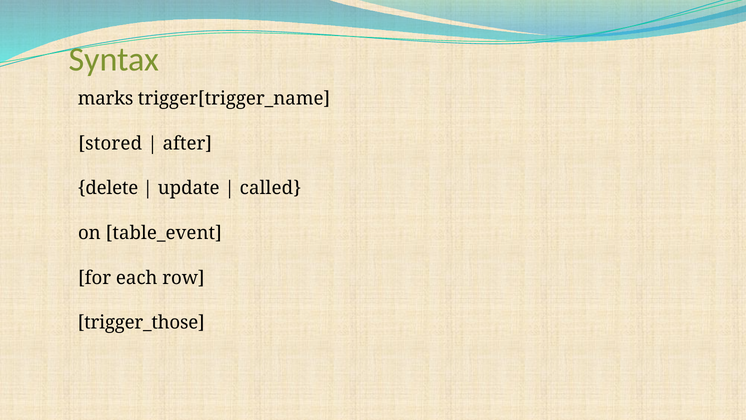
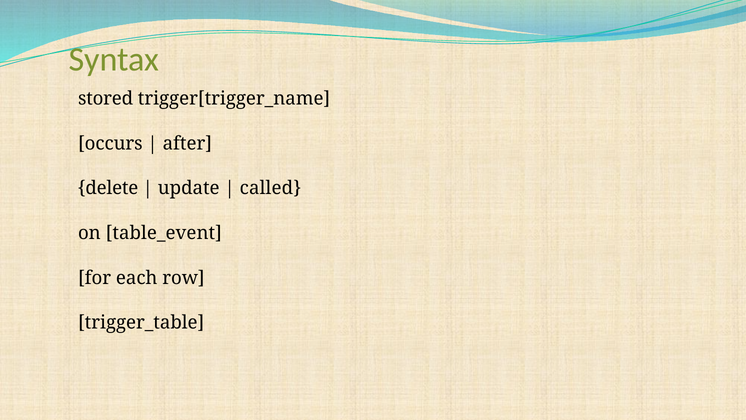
marks: marks -> stored (106, 99)
stored: stored -> occurs (110, 143)
trigger_those: trigger_those -> trigger_table (141, 322)
